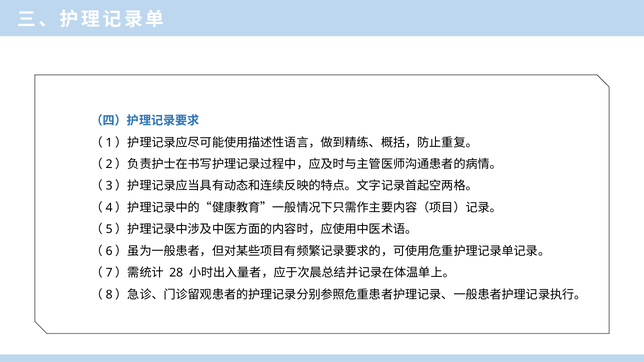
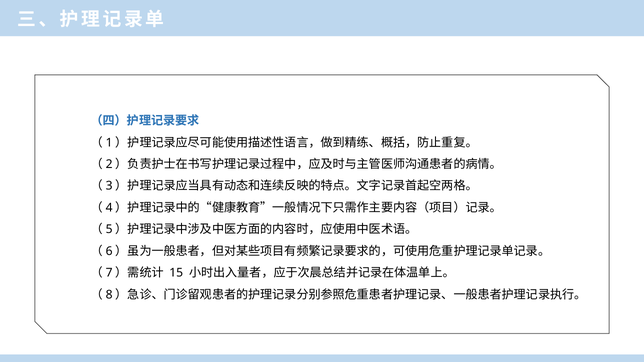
28: 28 -> 15 (176, 273)
